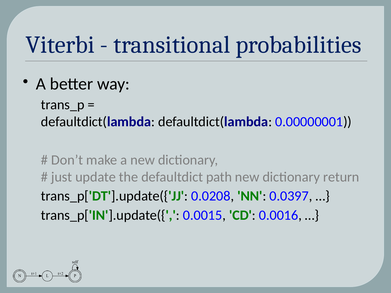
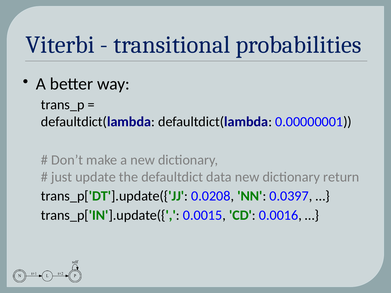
path: path -> data (219, 177)
